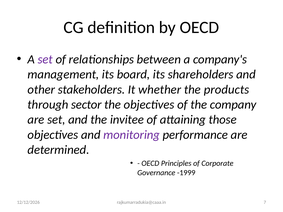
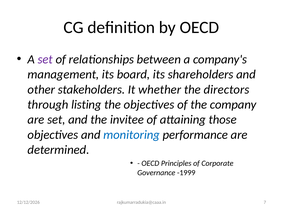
products: products -> directors (227, 90)
sector: sector -> listing (86, 105)
monitoring colour: purple -> blue (132, 135)
